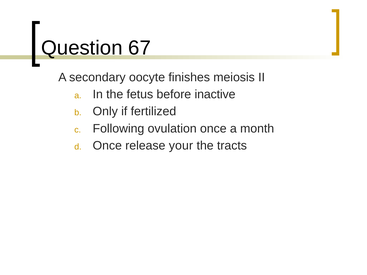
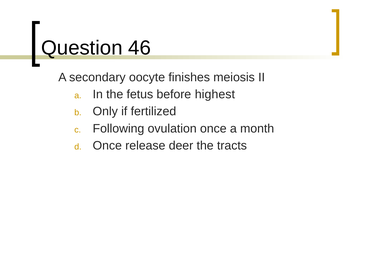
67: 67 -> 46 (140, 48)
inactive: inactive -> highest (215, 94)
your: your -> deer (181, 146)
